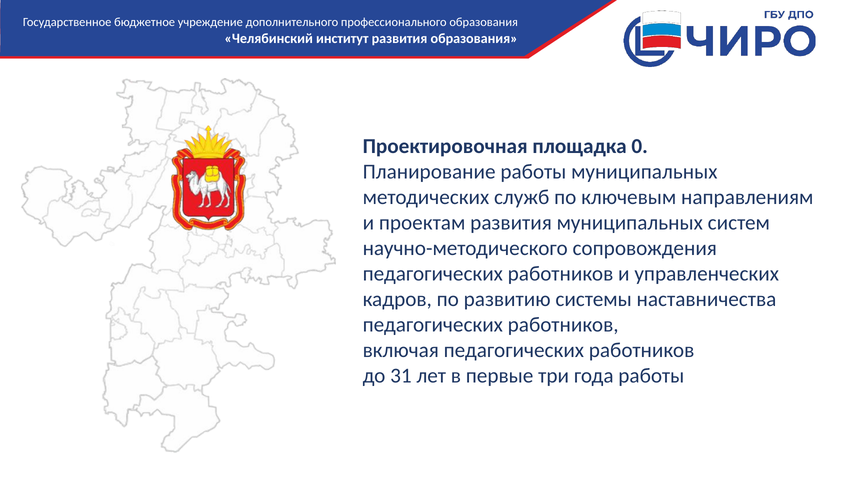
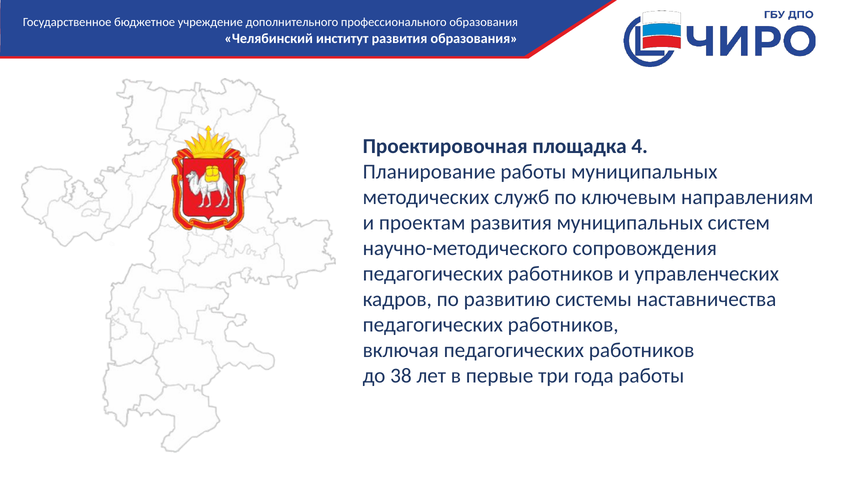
0: 0 -> 4 (640, 146)
31: 31 -> 38 (401, 375)
